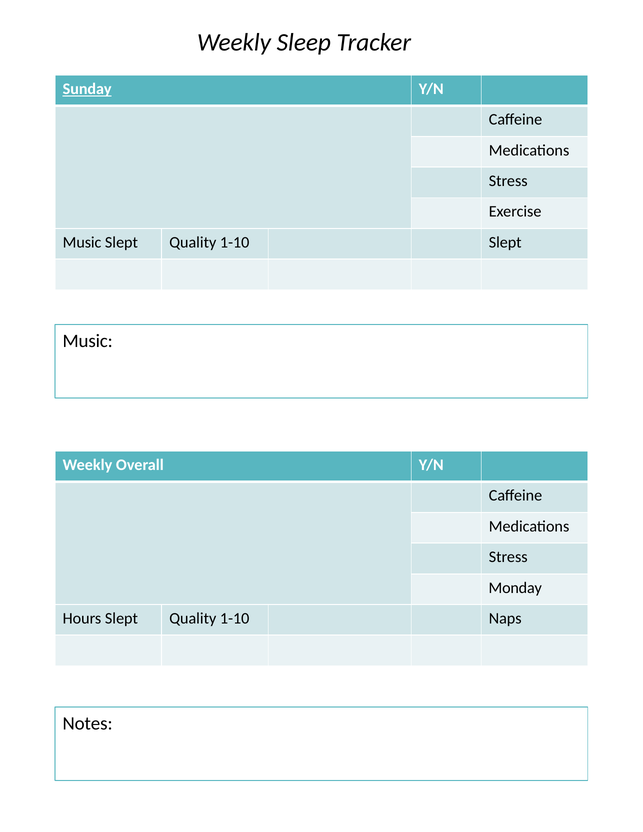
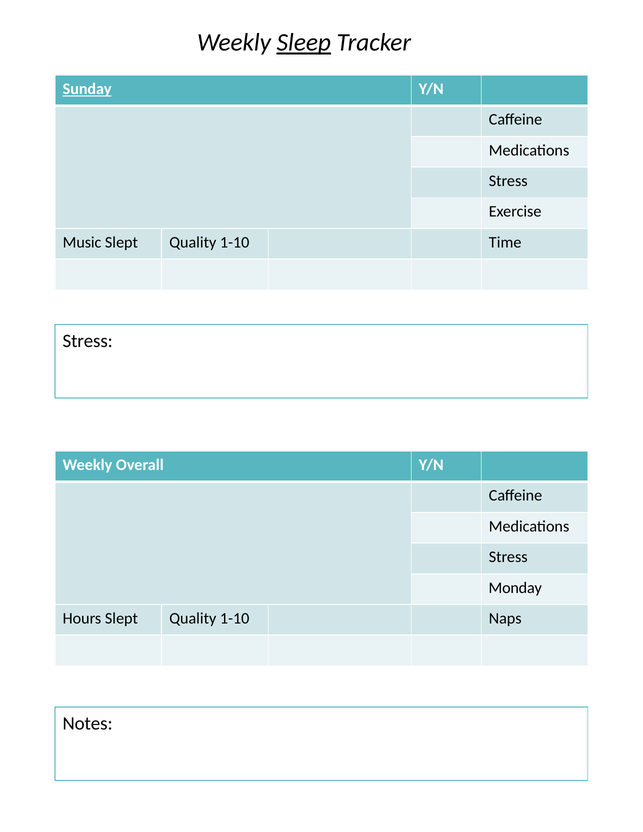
Sleep underline: none -> present (304, 43)
1-10 Slept: Slept -> Time (505, 242)
Music: Music -> Stress (88, 341)
